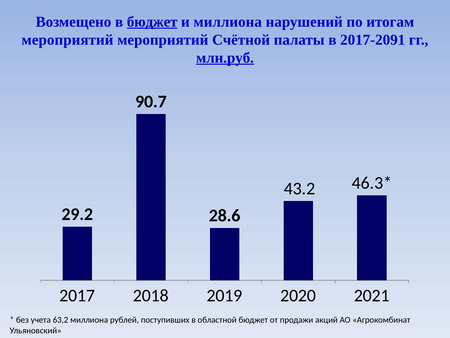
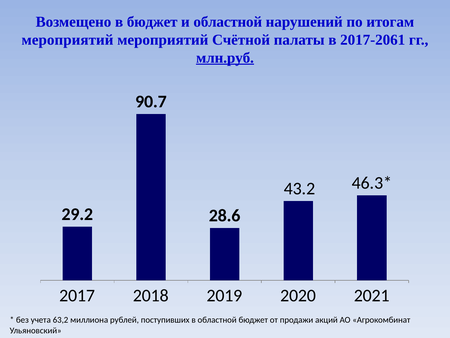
бюджет underline: present -> none (152, 22)
и миллиона: миллиона -> областной (228, 22)
2017-2091: 2017-2091 -> 2017-2061 (373, 40)
